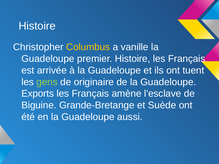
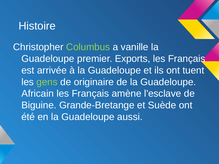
Columbus colour: yellow -> light green (88, 47)
premier Histoire: Histoire -> Exports (133, 59)
Exports: Exports -> Africain (38, 94)
